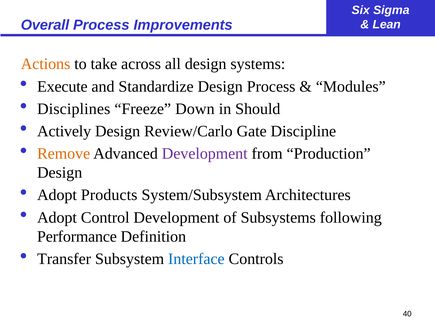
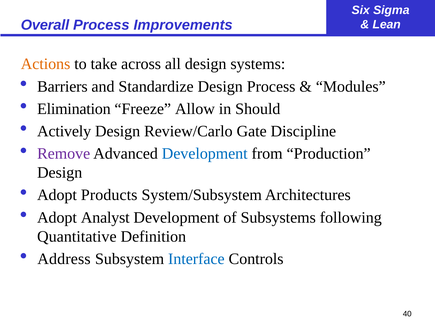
Execute: Execute -> Barriers (62, 86)
Disciplines: Disciplines -> Elimination (74, 109)
Down: Down -> Allow (195, 109)
Remove colour: orange -> purple (64, 154)
Development colour: purple -> blue (205, 154)
Control: Control -> Analyst (105, 218)
Performance: Performance -> Quantitative (77, 237)
Transfer: Transfer -> Address (64, 259)
